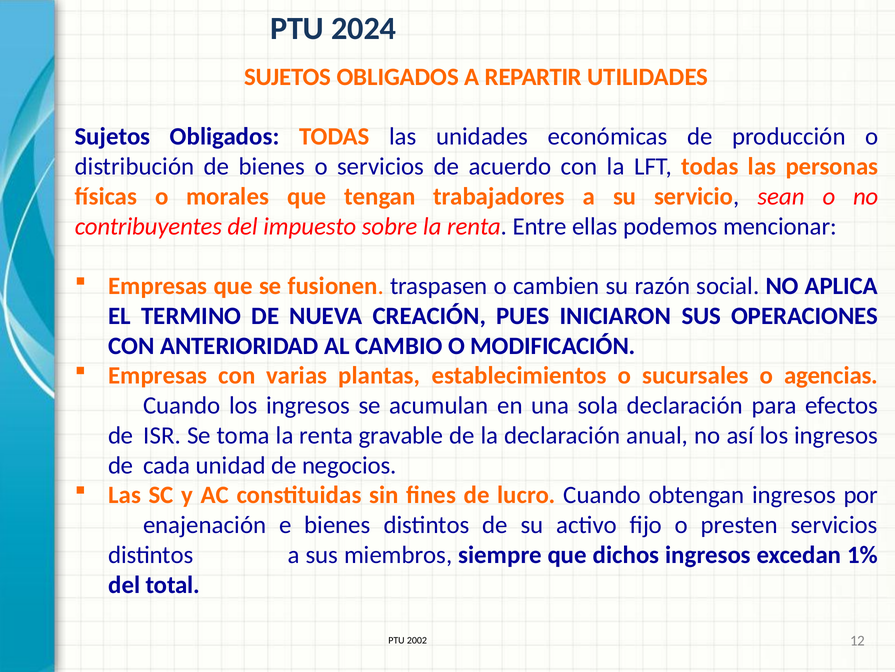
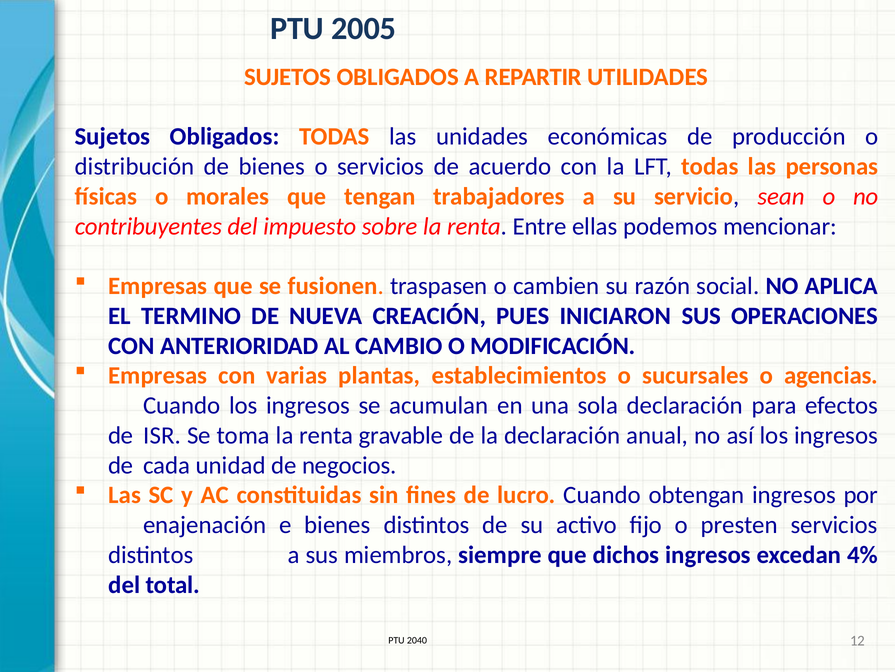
2024: 2024 -> 2005 (364, 29)
1%: 1% -> 4% (862, 554)
2002: 2002 -> 2040 (417, 640)
